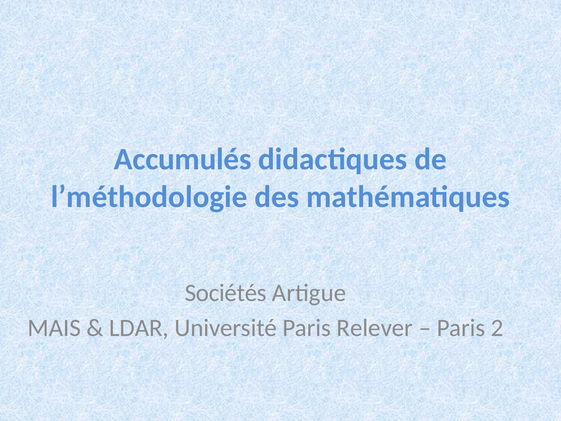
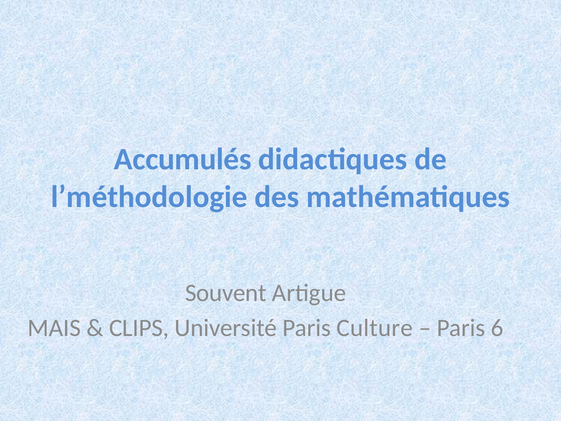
Sociétés: Sociétés -> Souvent (226, 293)
LDAR: LDAR -> CLIPS (139, 328)
Relever: Relever -> Culture (375, 328)
2: 2 -> 6 (497, 328)
